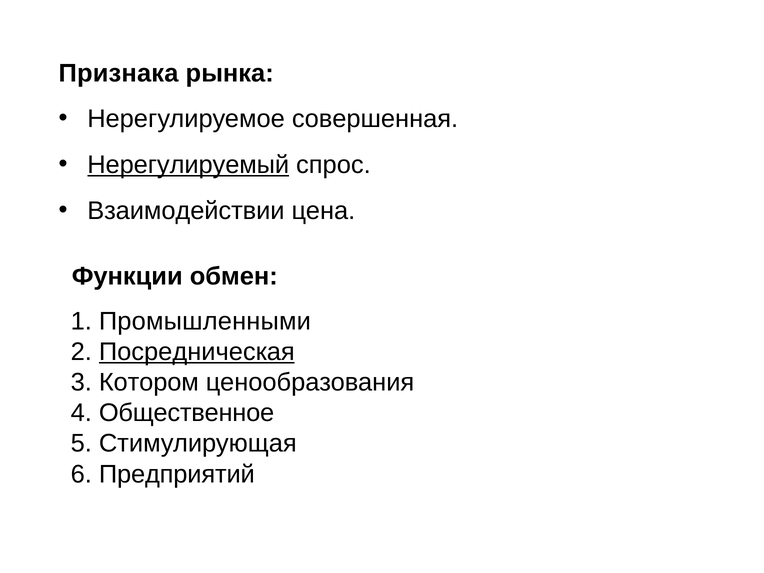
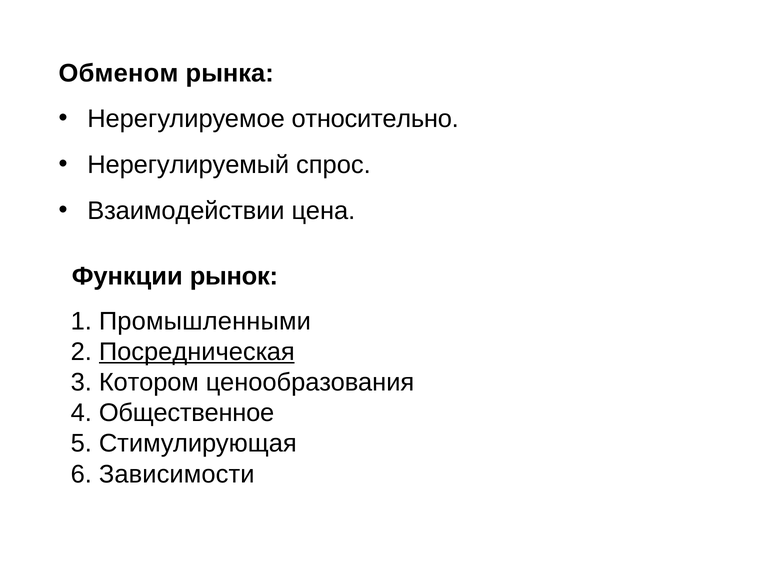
Признака: Признака -> Обменом (118, 73)
совершенная: совершенная -> относительно (375, 119)
Нерегулируемый underline: present -> none (188, 165)
обмен: обмен -> рынок (234, 276)
Предприятий: Предприятий -> Зависимости (177, 474)
